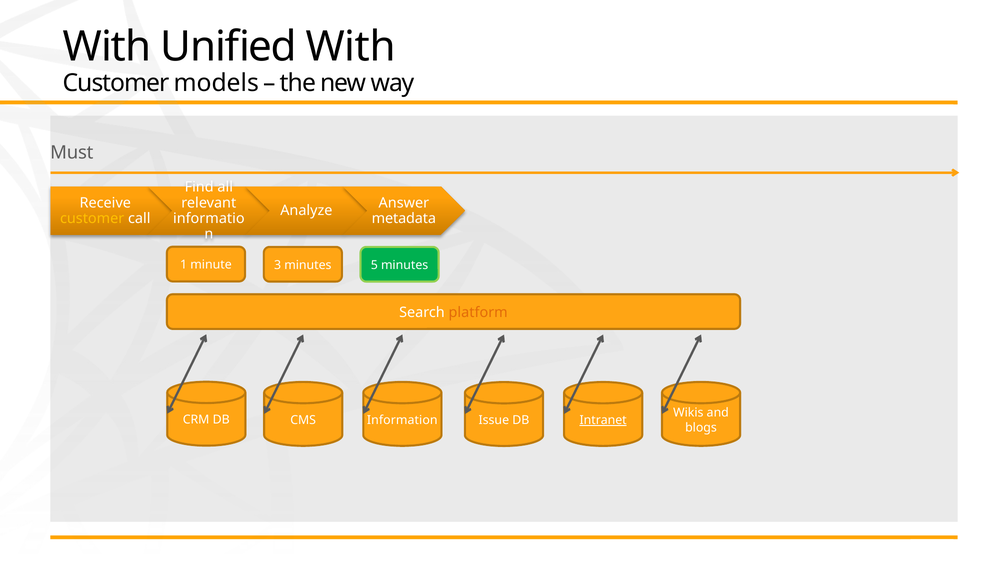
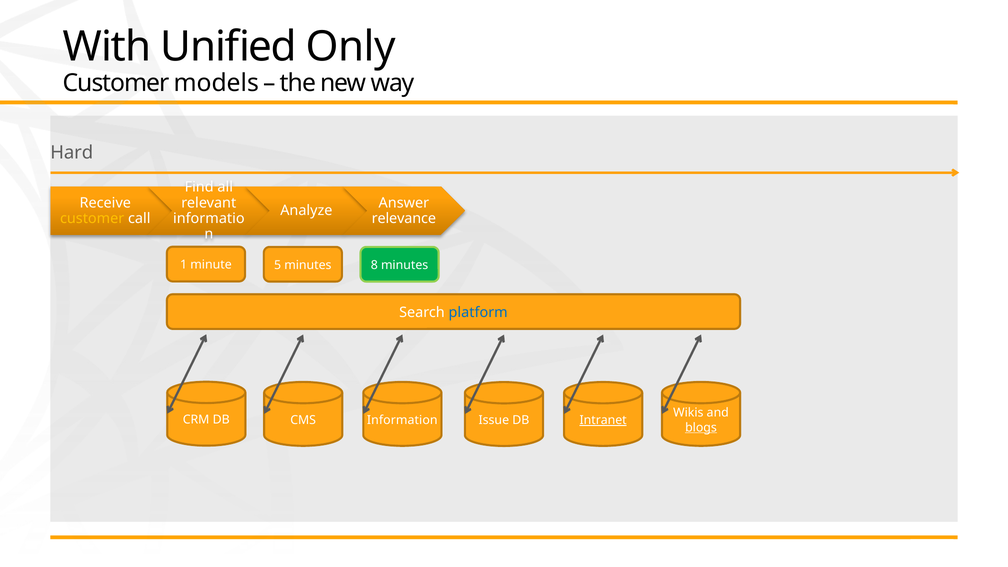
Unified With: With -> Only (351, 47)
Must: Must -> Hard (72, 152)
metadata: metadata -> relevance (404, 218)
3: 3 -> 5 (278, 265)
5: 5 -> 8 (374, 265)
platform colour: orange -> blue (478, 313)
blogs underline: none -> present (701, 427)
